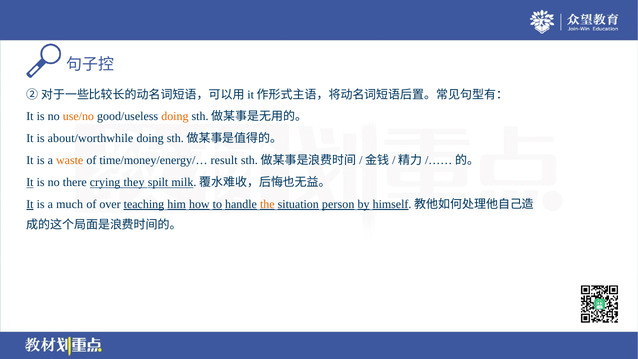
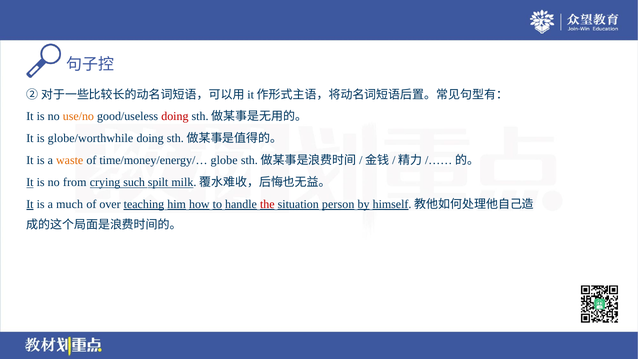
doing colour: orange -> red (175, 116)
about/worthwhile: about/worthwhile -> globe/worthwhile (90, 138)
result: result -> globe (224, 160)
there: there -> from (75, 182)
they: they -> such (134, 182)
the colour: orange -> red (267, 204)
